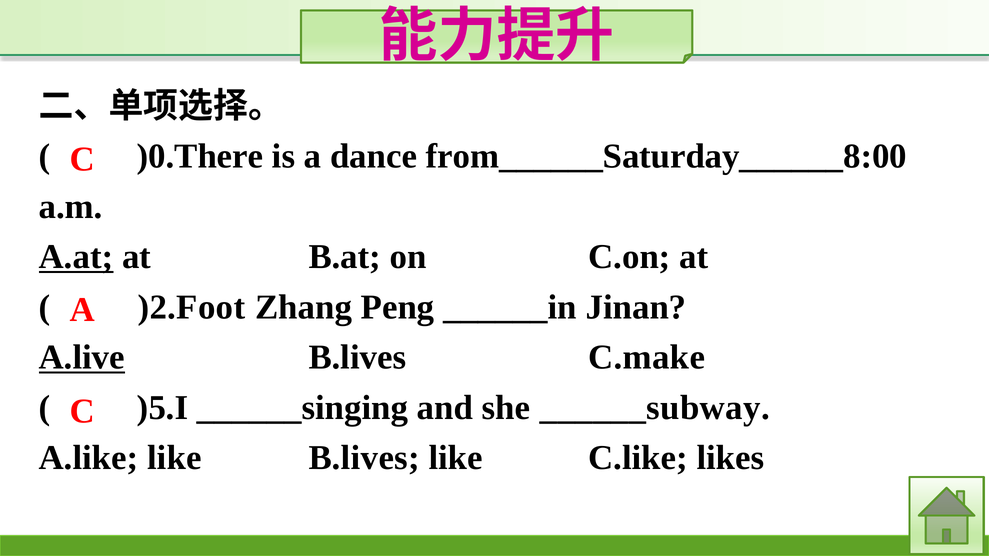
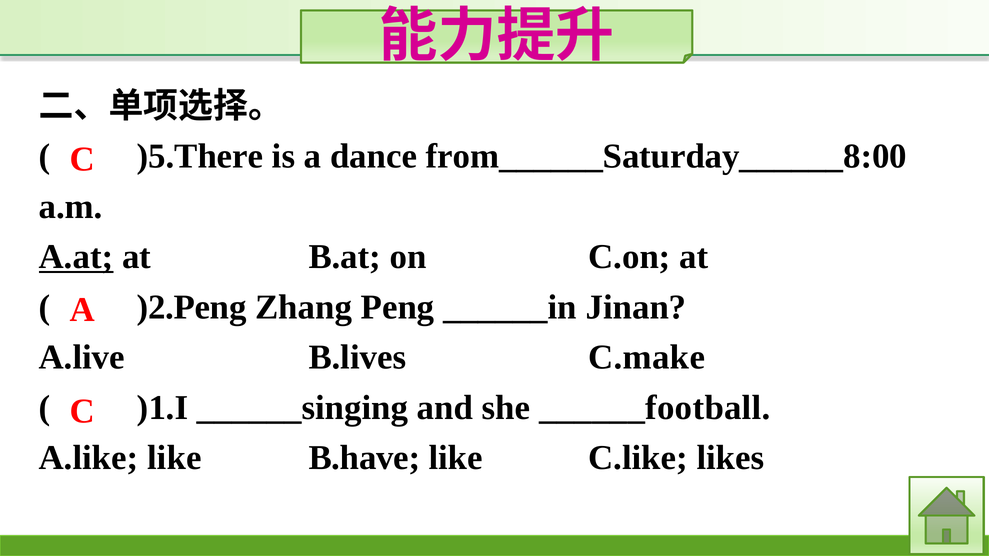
)0.There: )0.There -> )5.There (200, 157)
)2.Foot: )2.Foot -> )2.Peng (192, 307)
A.live underline: present -> none (82, 358)
)5.I: )5.I -> )1.I (163, 408)
______subway: ______subway -> ______football (655, 408)
like B.lives: B.lives -> B.have (364, 458)
